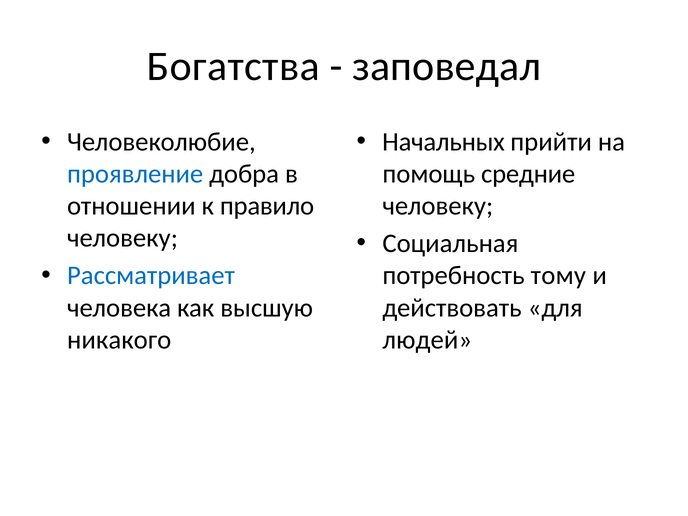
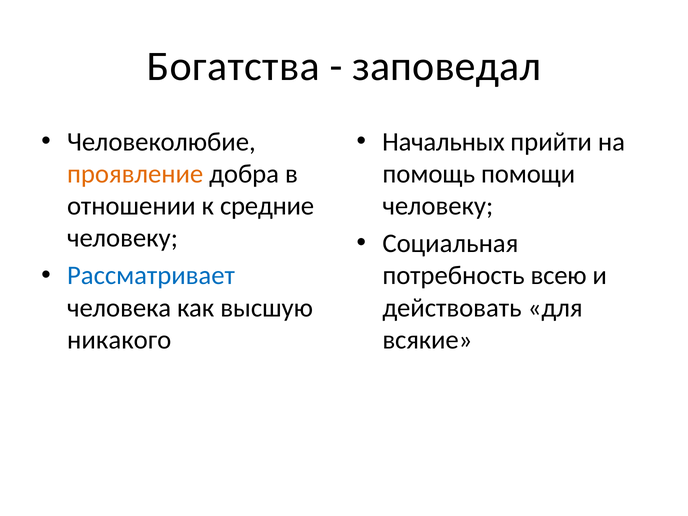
проявление colour: blue -> orange (135, 174)
средние: средние -> помощи (528, 174)
правило: правило -> средние (267, 206)
тому: тому -> всею (559, 276)
людей: людей -> всякие (427, 340)
